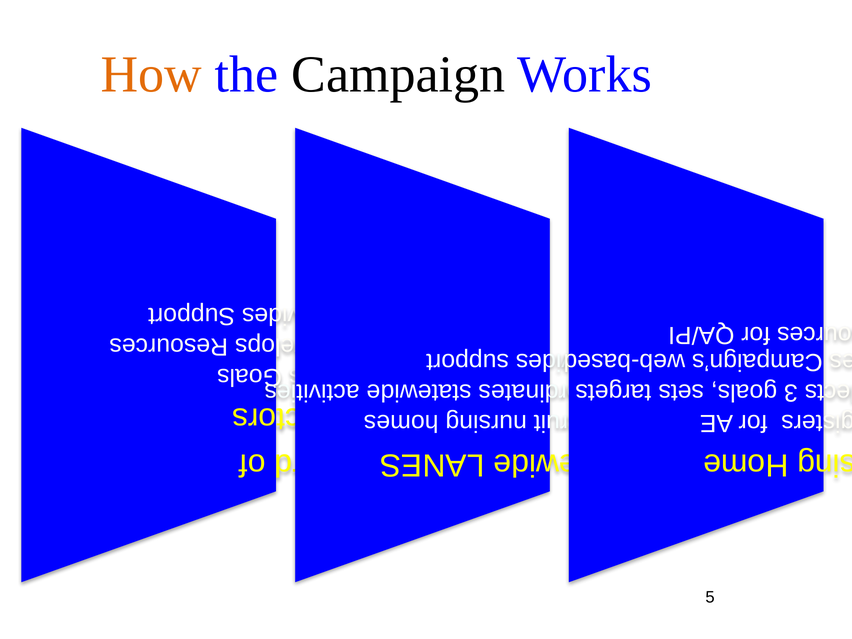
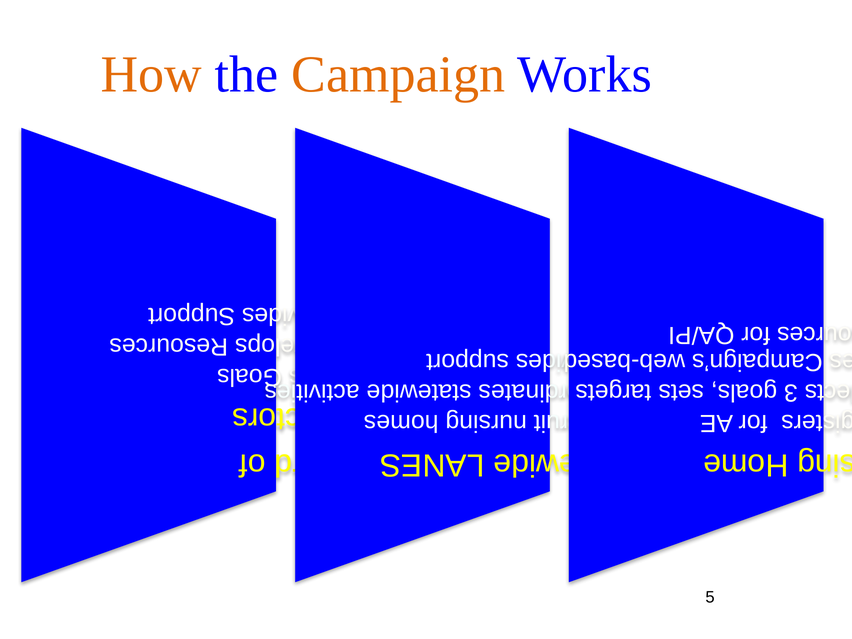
Campaign colour: black -> orange (398, 75)
